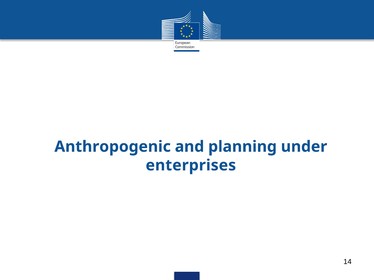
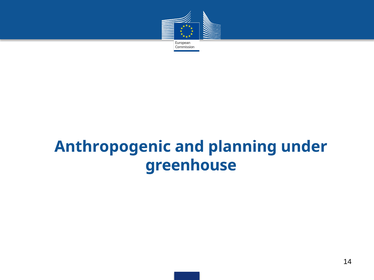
enterprises: enterprises -> greenhouse (191, 166)
